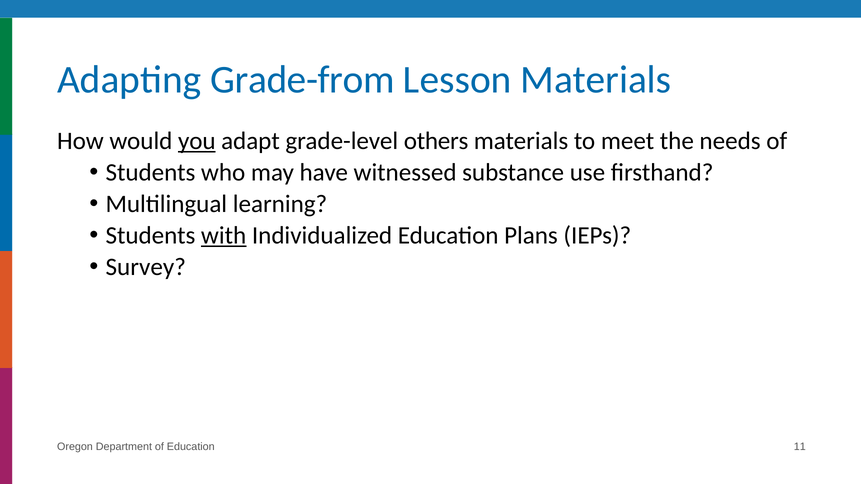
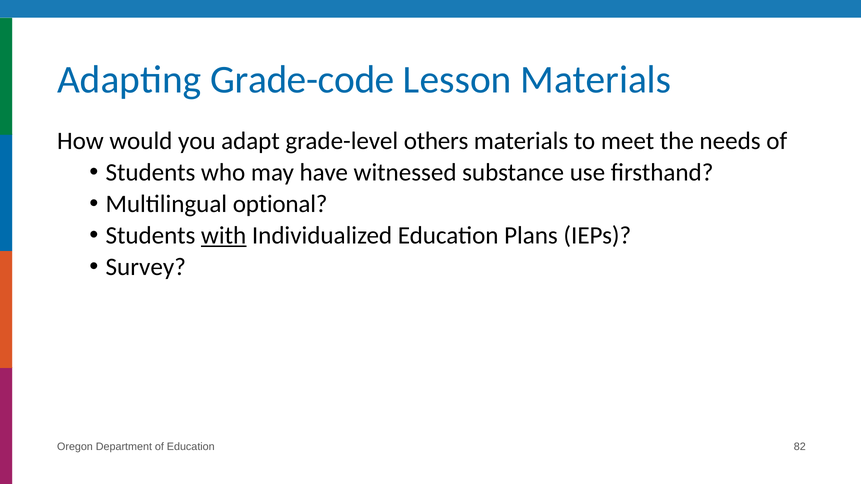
Grade-from: Grade-from -> Grade-code (302, 80)
you underline: present -> none (197, 141)
learning: learning -> optional (280, 204)
11: 11 -> 82 (800, 447)
